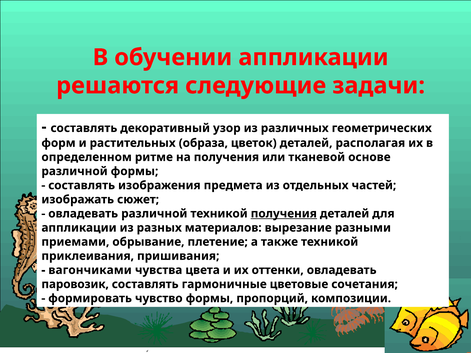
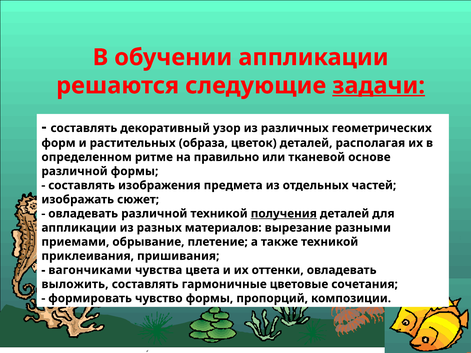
задачи underline: none -> present (379, 86)
на получения: получения -> правильно (226, 157)
паровозик: паровозик -> выложить (75, 284)
